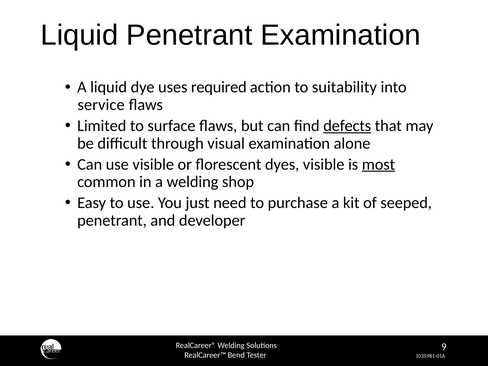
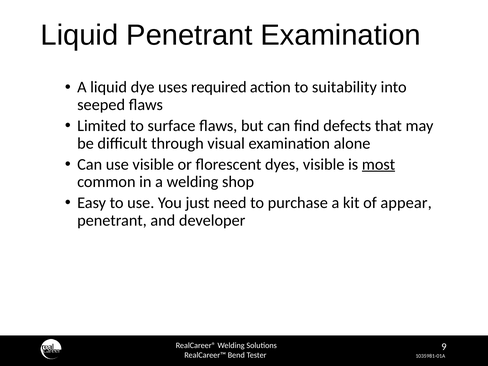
service: service -> seeped (101, 105)
defects underline: present -> none (347, 126)
seeped: seeped -> appear (406, 203)
